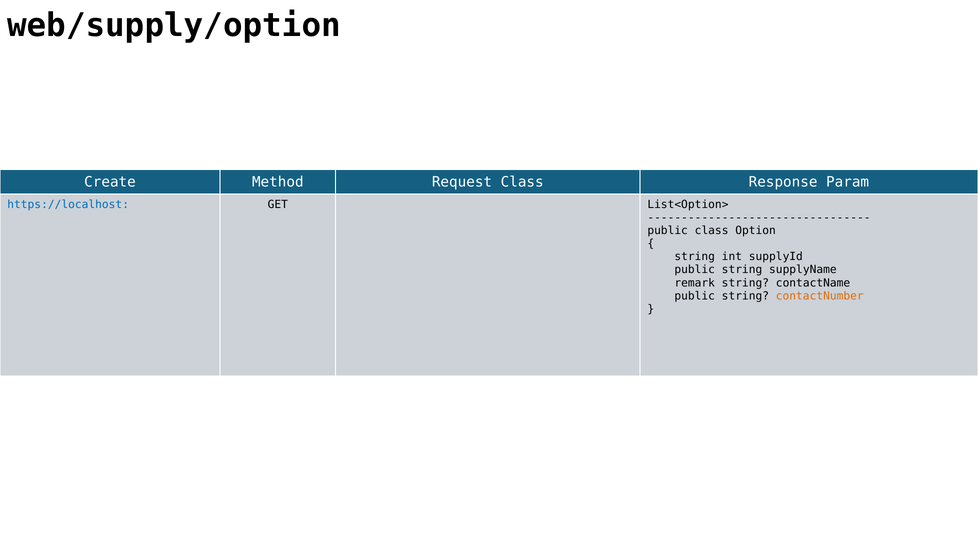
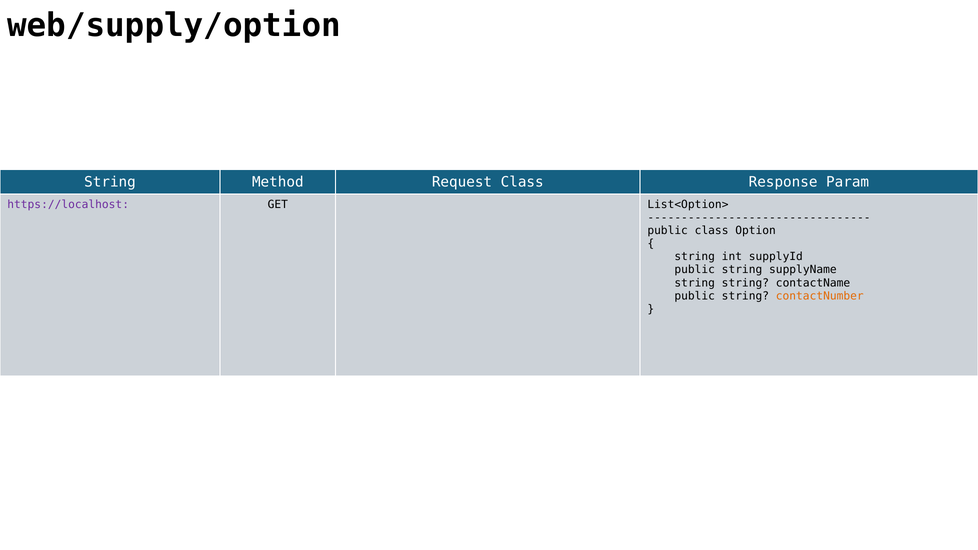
Create: Create -> String (110, 182)
https://localhost colour: blue -> purple (68, 204)
remark: remark -> string (695, 283)
